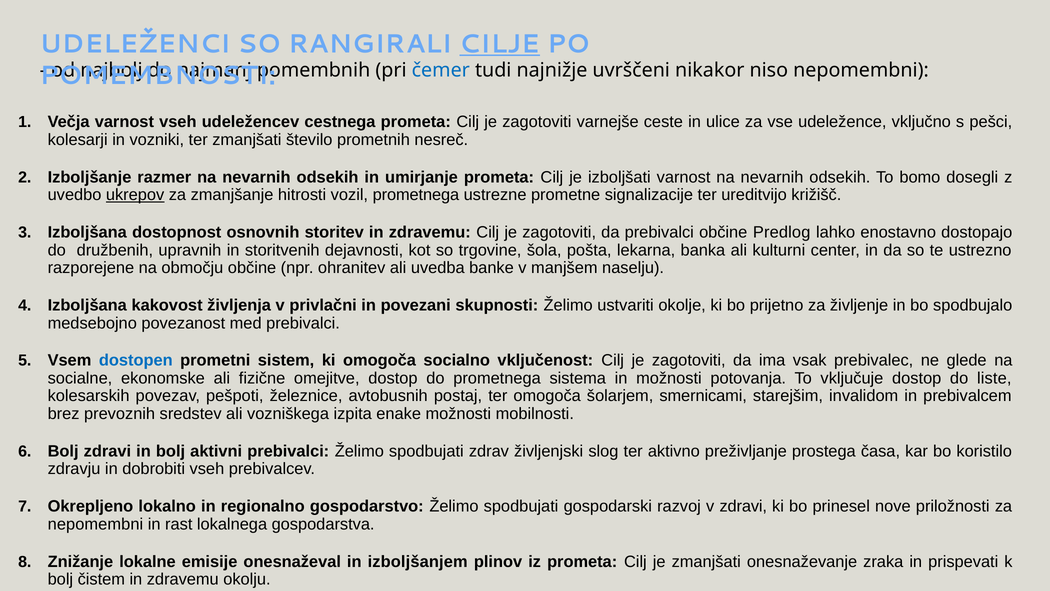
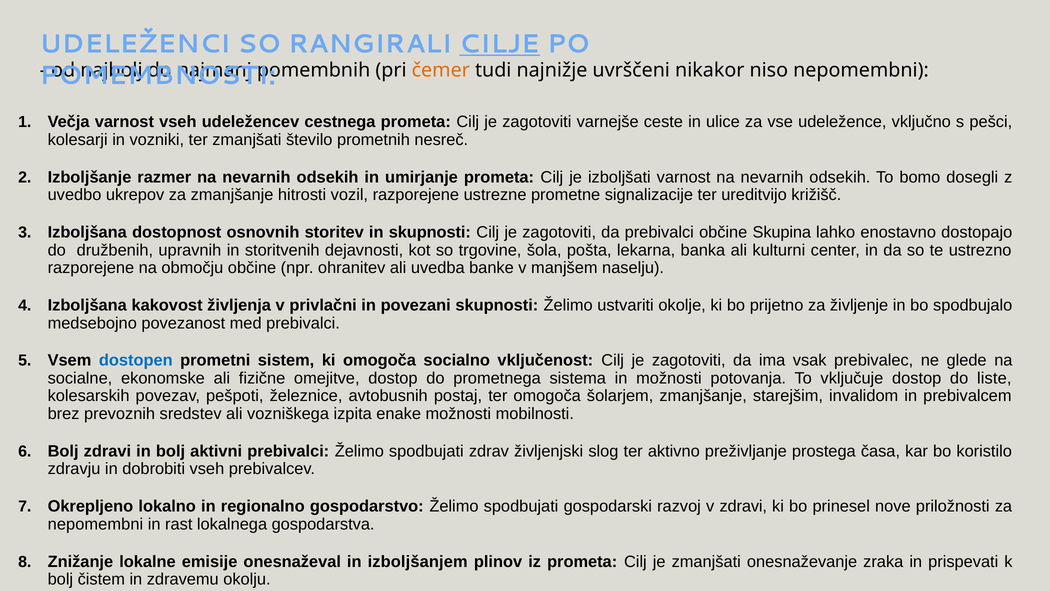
čemer colour: blue -> orange (441, 70)
ukrepov underline: present -> none (135, 195)
vozil prometnega: prometnega -> razporejene (416, 195)
storitev in zdravemu: zdravemu -> skupnosti (430, 232)
Predlog: Predlog -> Skupina (782, 232)
šolarjem smernicami: smernicami -> zmanjšanje (703, 396)
